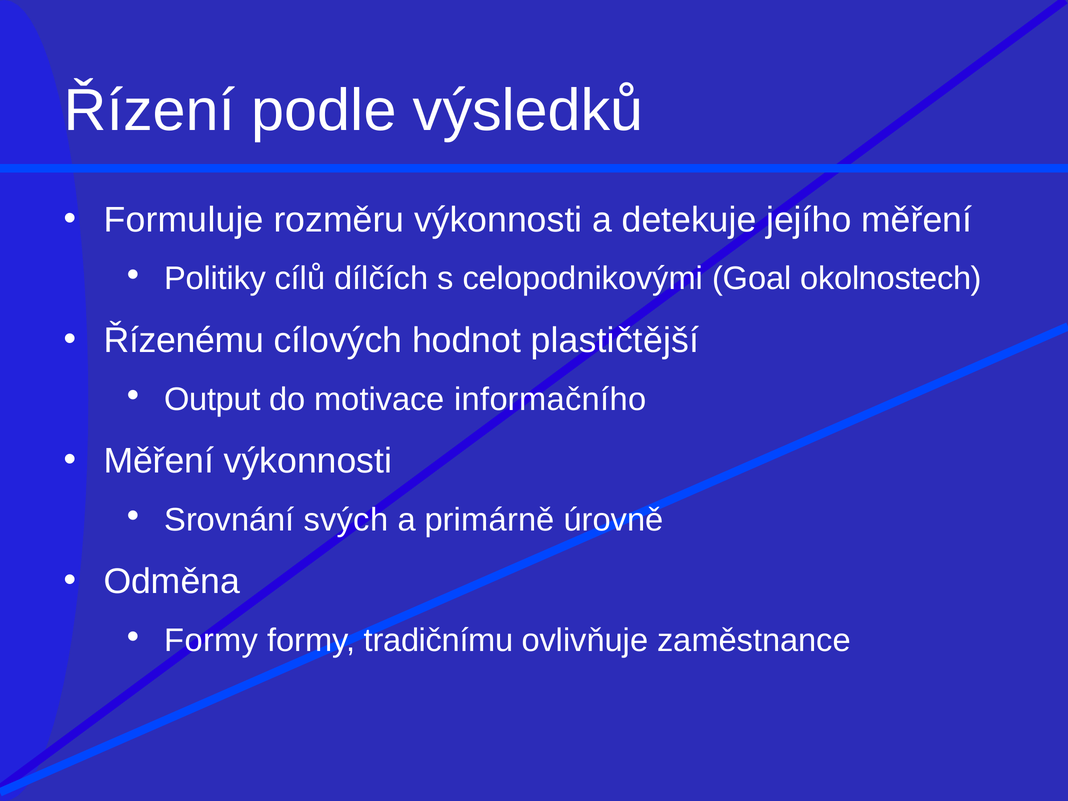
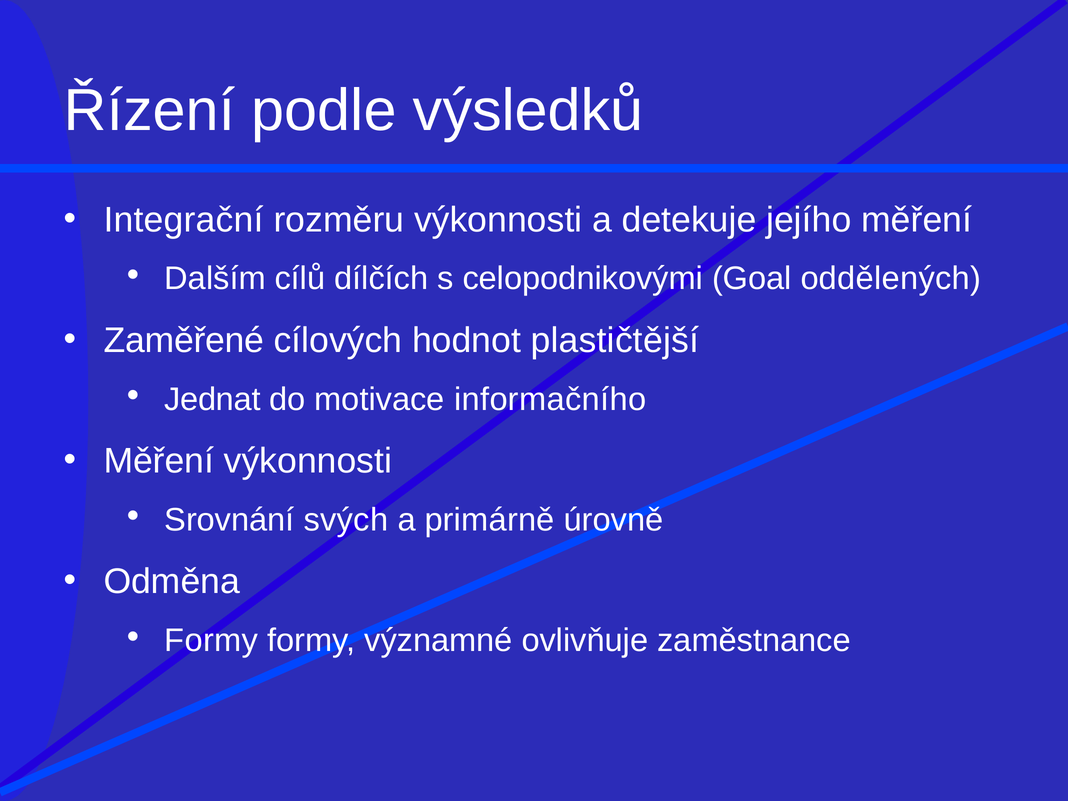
Formuluje: Formuluje -> Integrační (184, 220)
Politiky: Politiky -> Dalším (215, 279)
okolnostech: okolnostech -> oddělených (891, 279)
Řízenému: Řízenému -> Zaměřené (184, 341)
Output: Output -> Jednat (212, 399)
tradičnímu: tradičnímu -> významné (438, 640)
